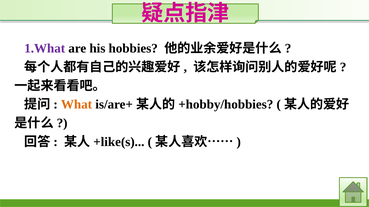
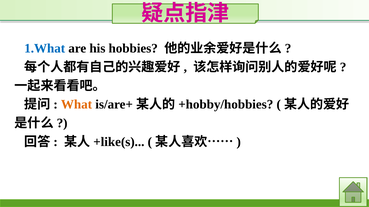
1.What colour: purple -> blue (45, 48)
